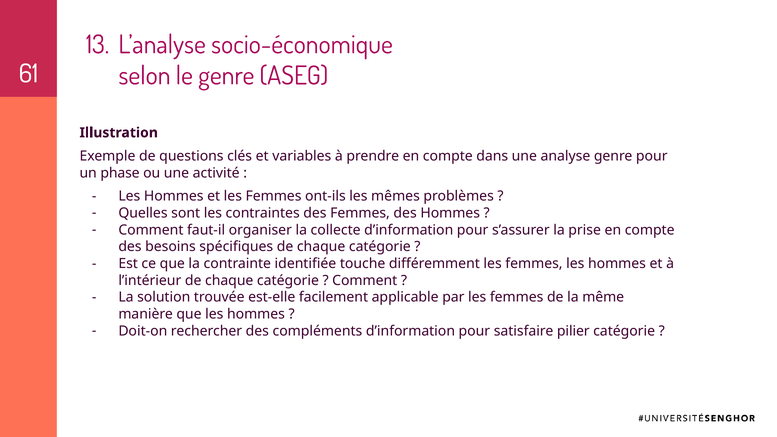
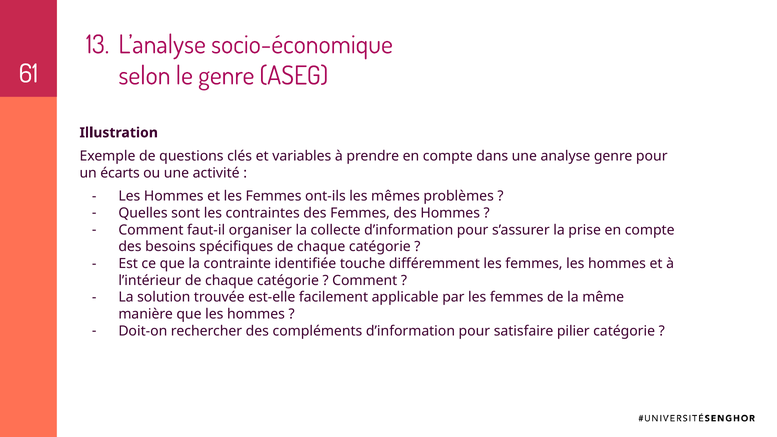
phase: phase -> écarts (120, 173)
